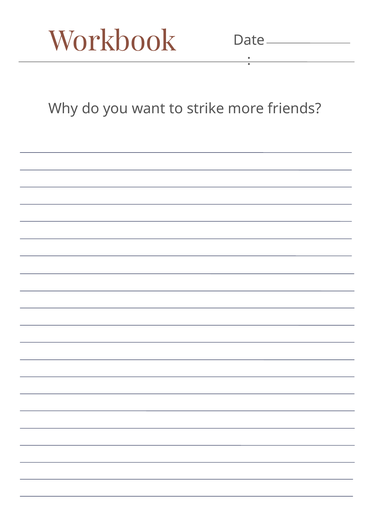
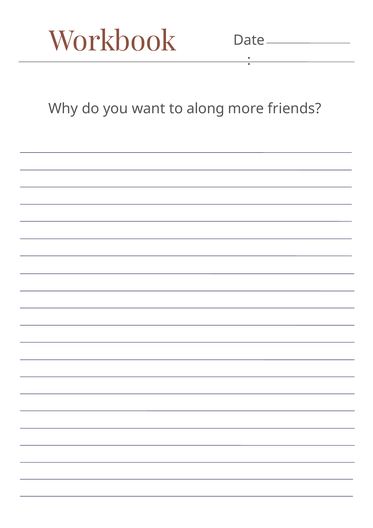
strike: strike -> along (206, 109)
